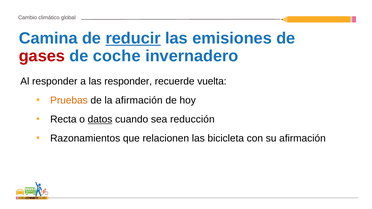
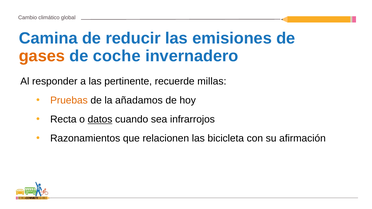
reducir underline: present -> none (133, 38)
gases colour: red -> orange (42, 56)
las responder: responder -> pertinente (128, 81)
vuelta: vuelta -> millas (212, 81)
la afirmación: afirmación -> añadamos (139, 100)
reducción: reducción -> infrarrojos (192, 120)
